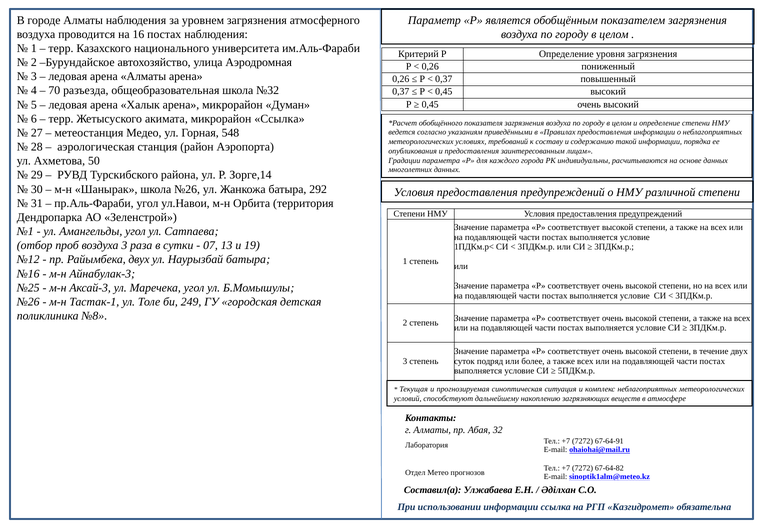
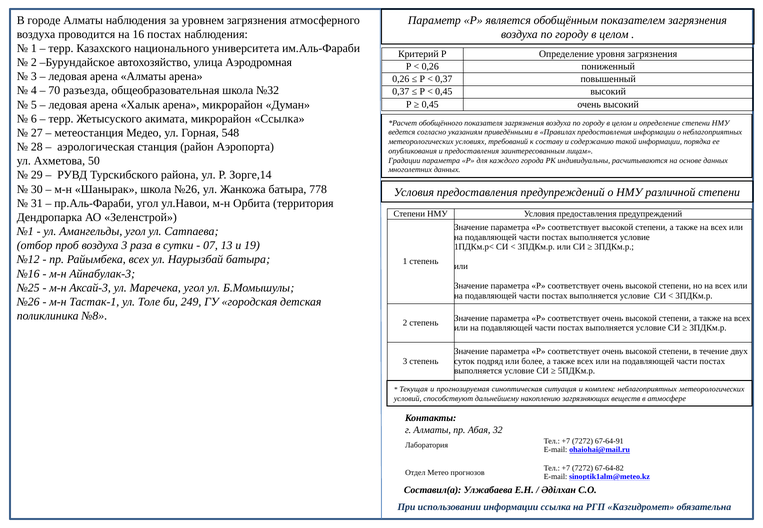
292: 292 -> 778 (318, 189)
Райымбека двух: двух -> всех (139, 260)
